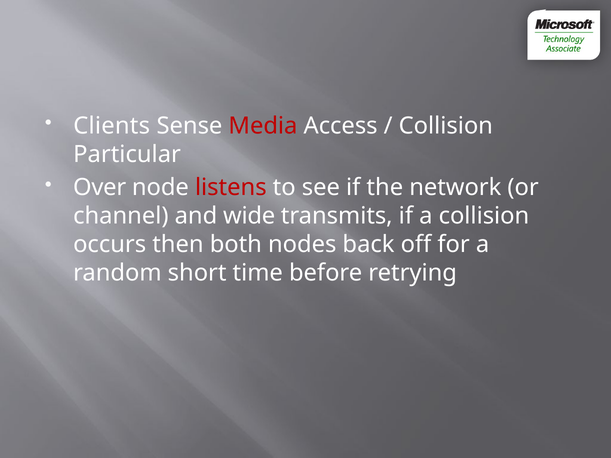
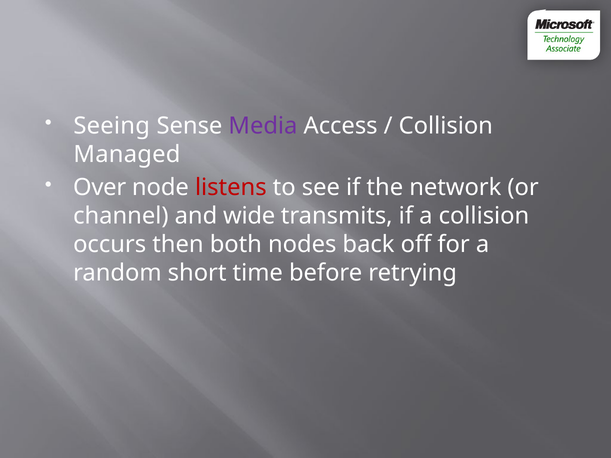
Clients: Clients -> Seeing (112, 126)
Media colour: red -> purple (263, 126)
Particular: Particular -> Managed (127, 154)
